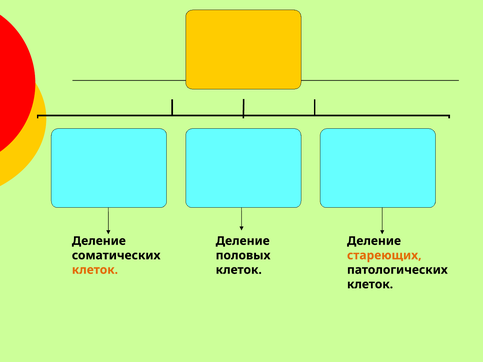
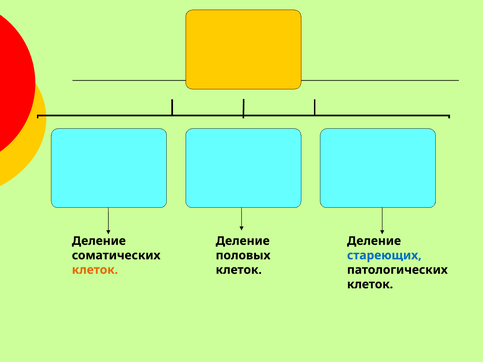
стареющих colour: orange -> blue (384, 256)
